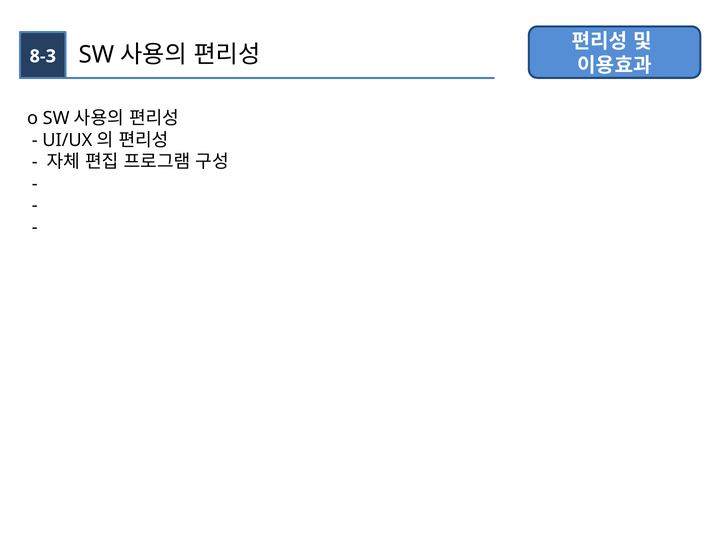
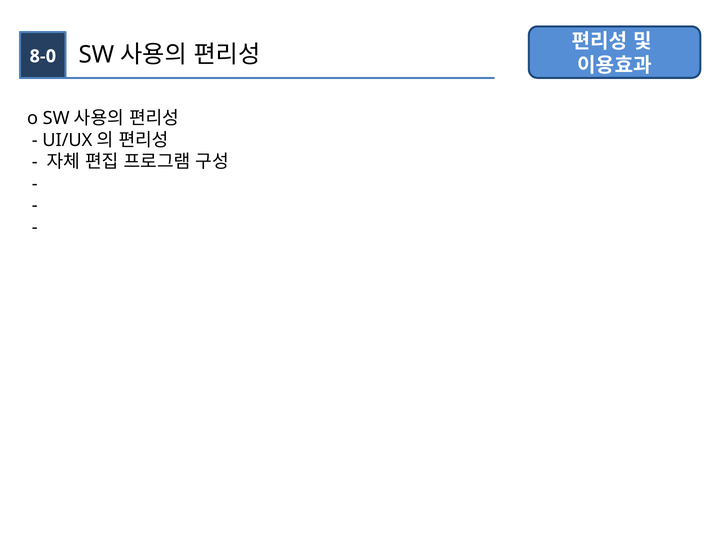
8-3: 8-3 -> 8-0 (43, 56)
